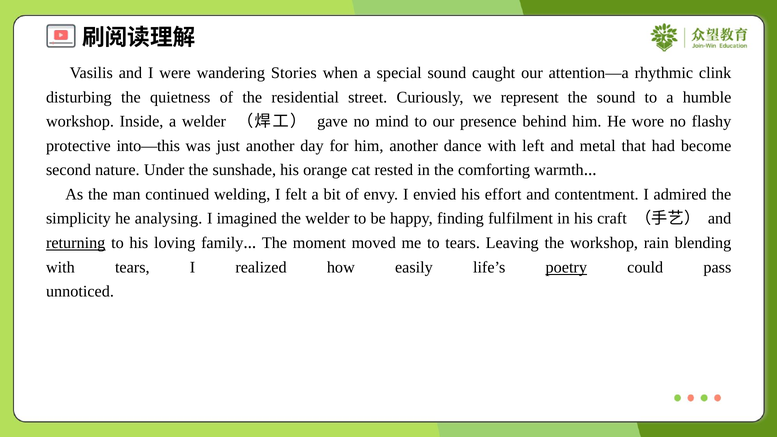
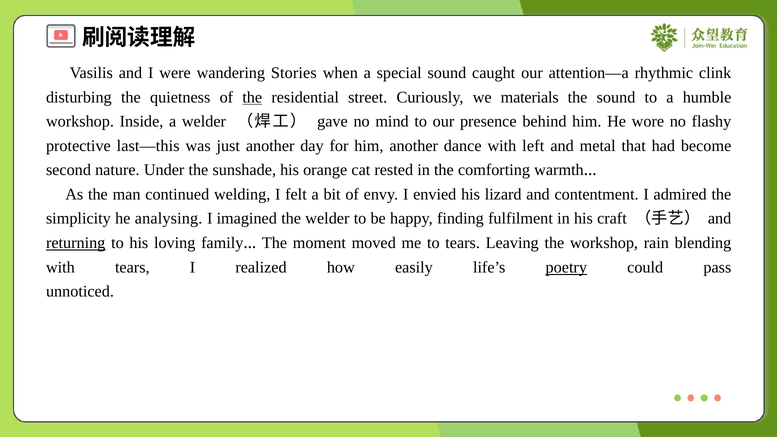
the underline: none -> present (252, 97)
represent: represent -> materials (530, 97)
into—this: into—this -> last—this (148, 146)
effort: effort -> lizard (503, 194)
